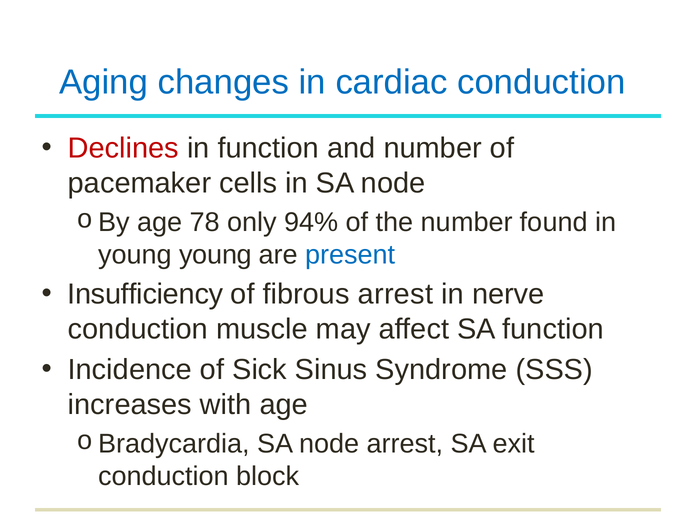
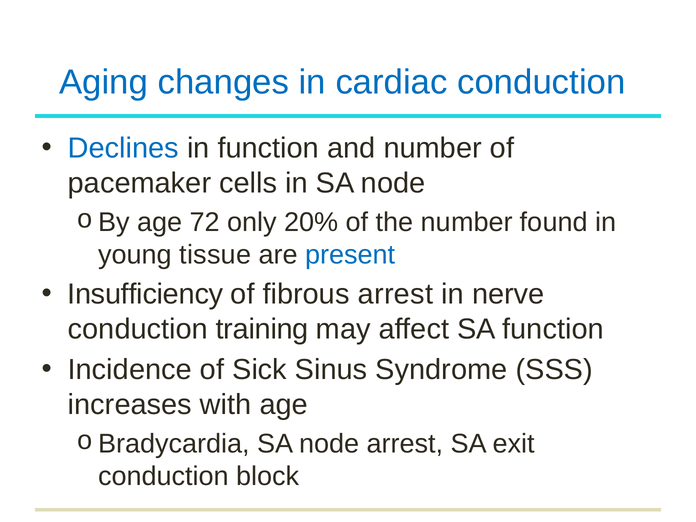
Declines colour: red -> blue (123, 148)
78: 78 -> 72 (205, 222)
94%: 94% -> 20% (311, 222)
young young: young -> tissue (215, 255)
muscle: muscle -> training (262, 329)
